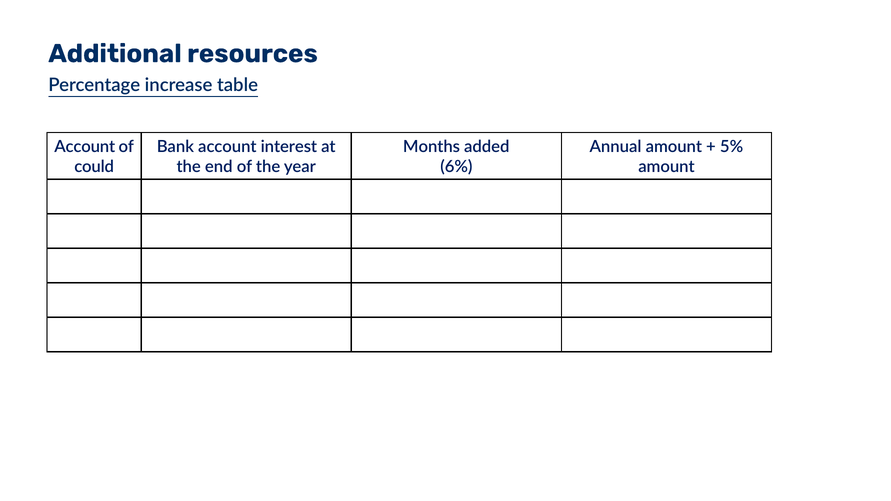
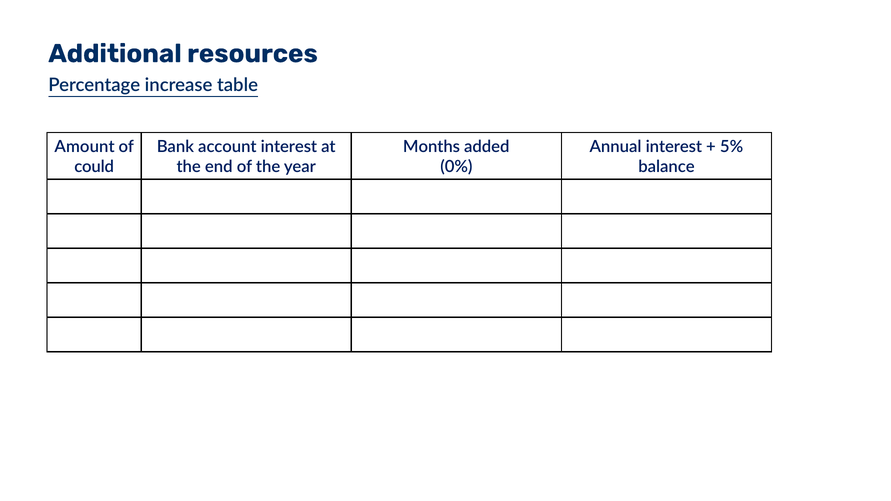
Account: Account -> Amount (85, 147)
Annual amount: amount -> interest (674, 147)
6%: 6% -> 0% (456, 167)
amount: amount -> balance (666, 167)
